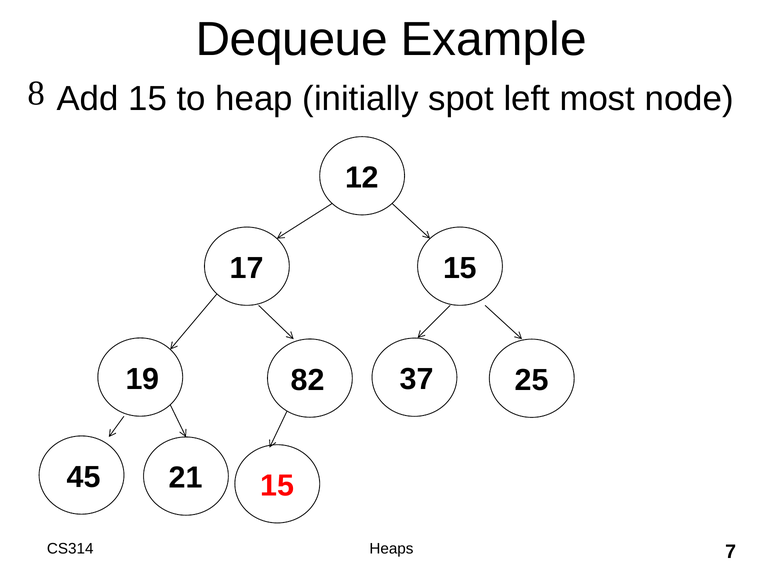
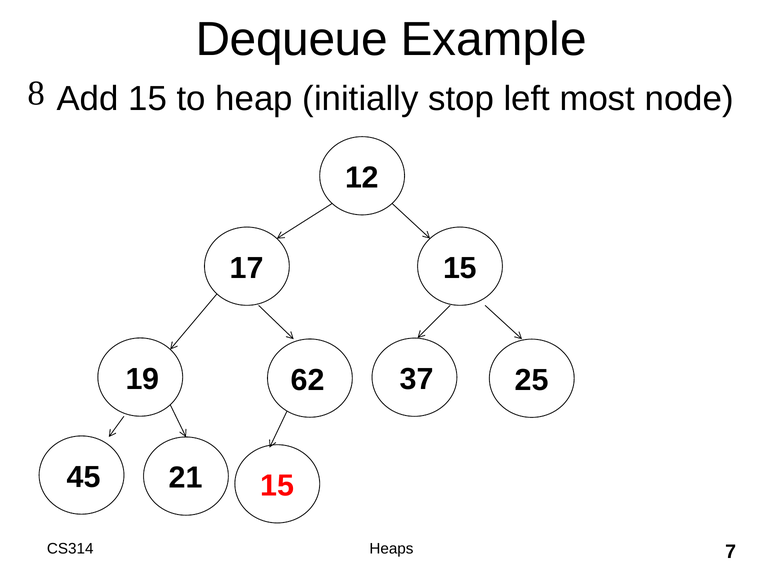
spot: spot -> stop (461, 99)
82: 82 -> 62 (308, 380)
